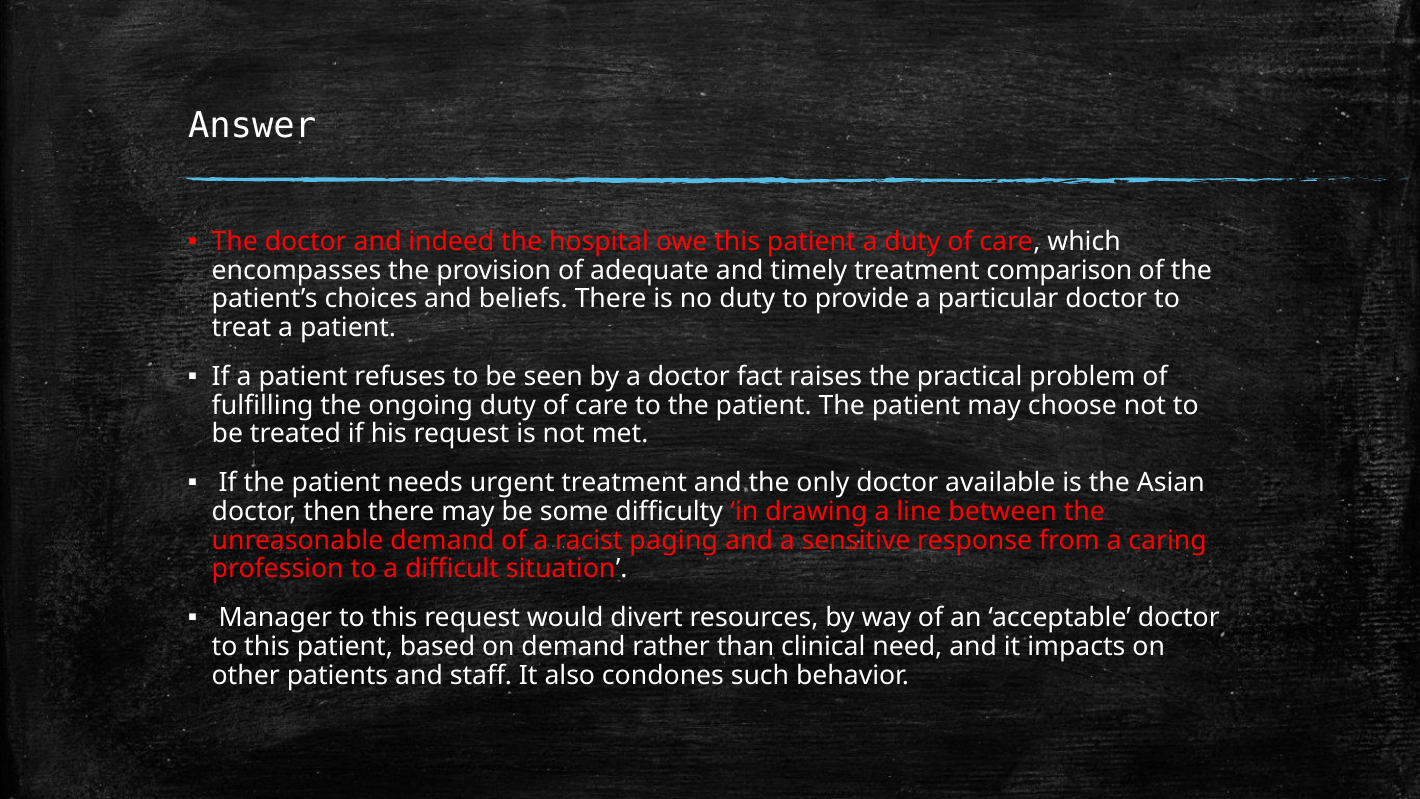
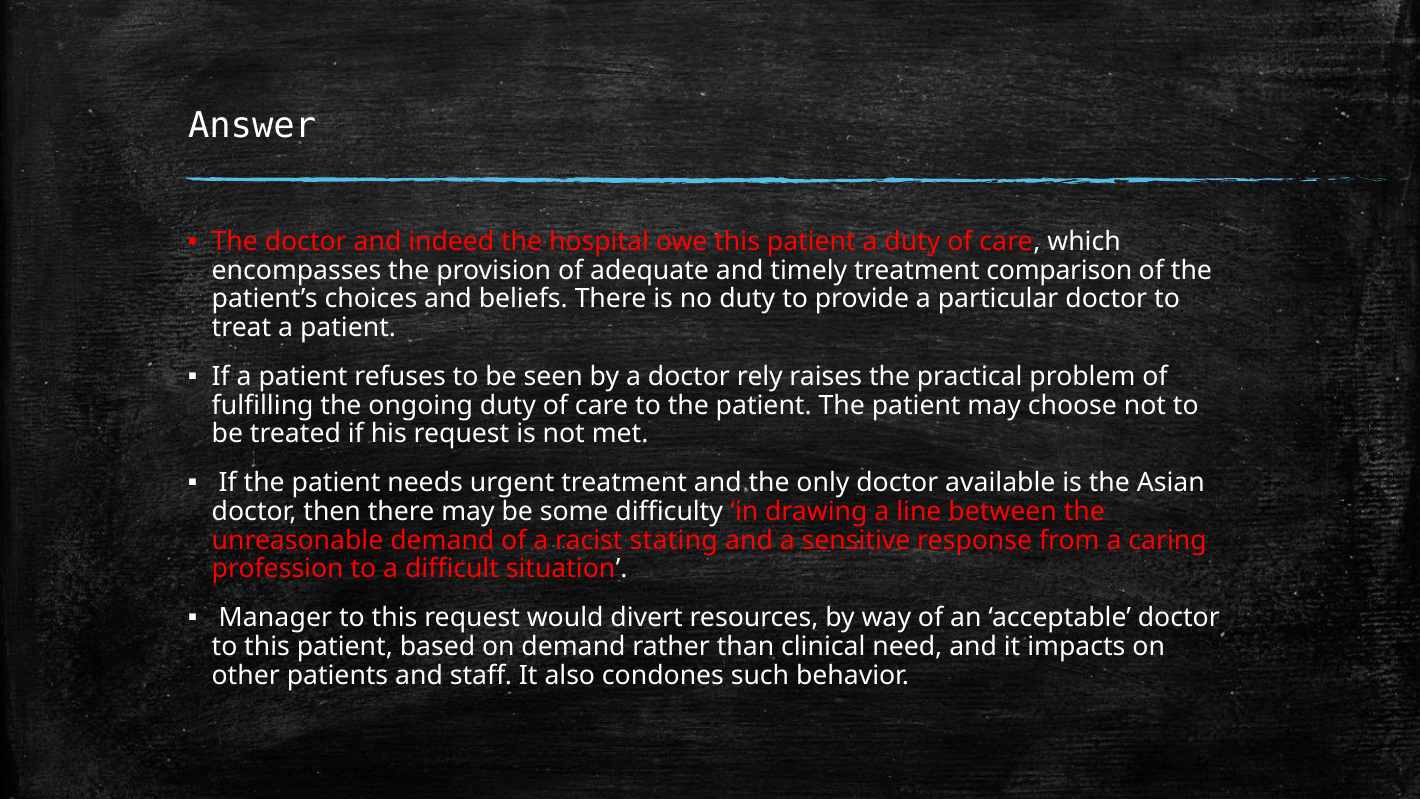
fact: fact -> rely (760, 376)
paging: paging -> stating (674, 540)
